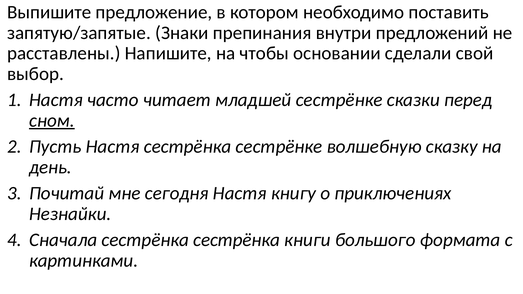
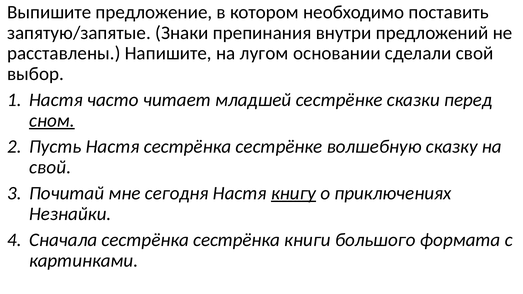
чтобы: чтобы -> лугом (264, 53)
день: день -> свой (50, 167)
книгу underline: none -> present (294, 193)
